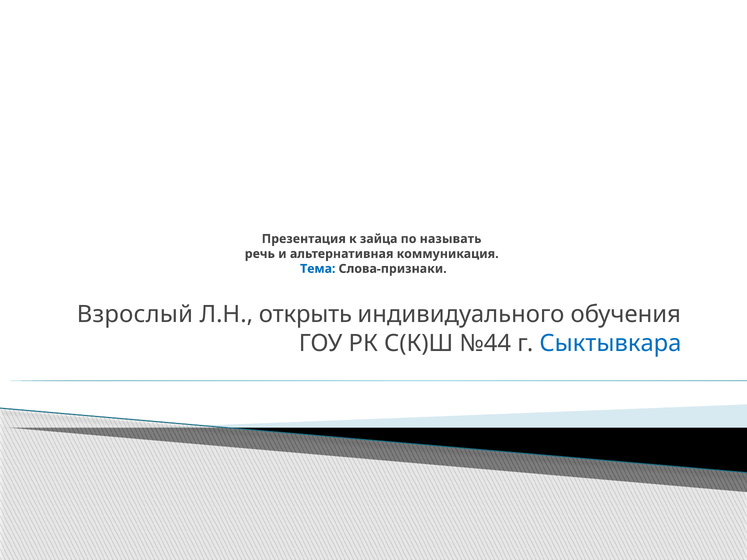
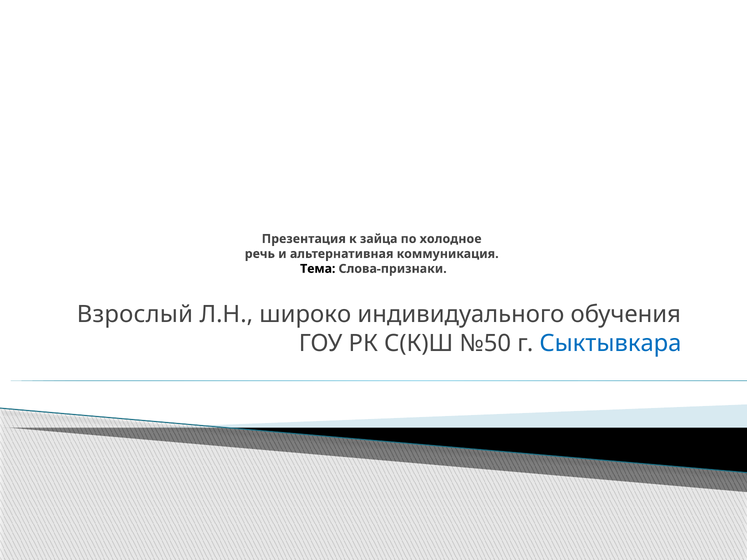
называть: называть -> холодное (451, 239)
Тема colour: blue -> black (318, 269)
открыть: открыть -> широко (305, 315)
№44: №44 -> №50 (485, 343)
